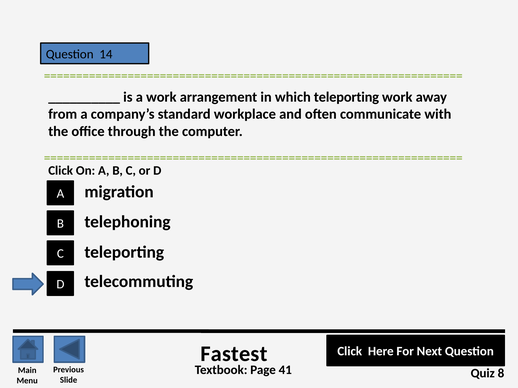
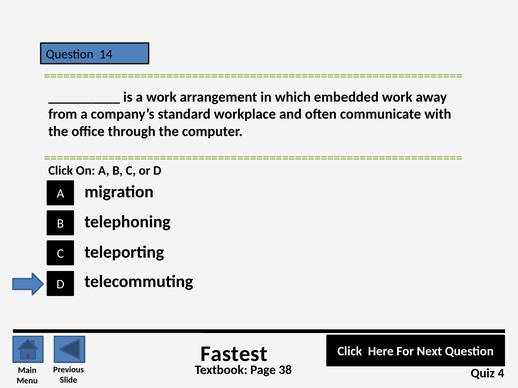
which teleporting: teleporting -> embedded (346, 97)
41: 41 -> 38 (285, 370)
8: 8 -> 4 (501, 374)
